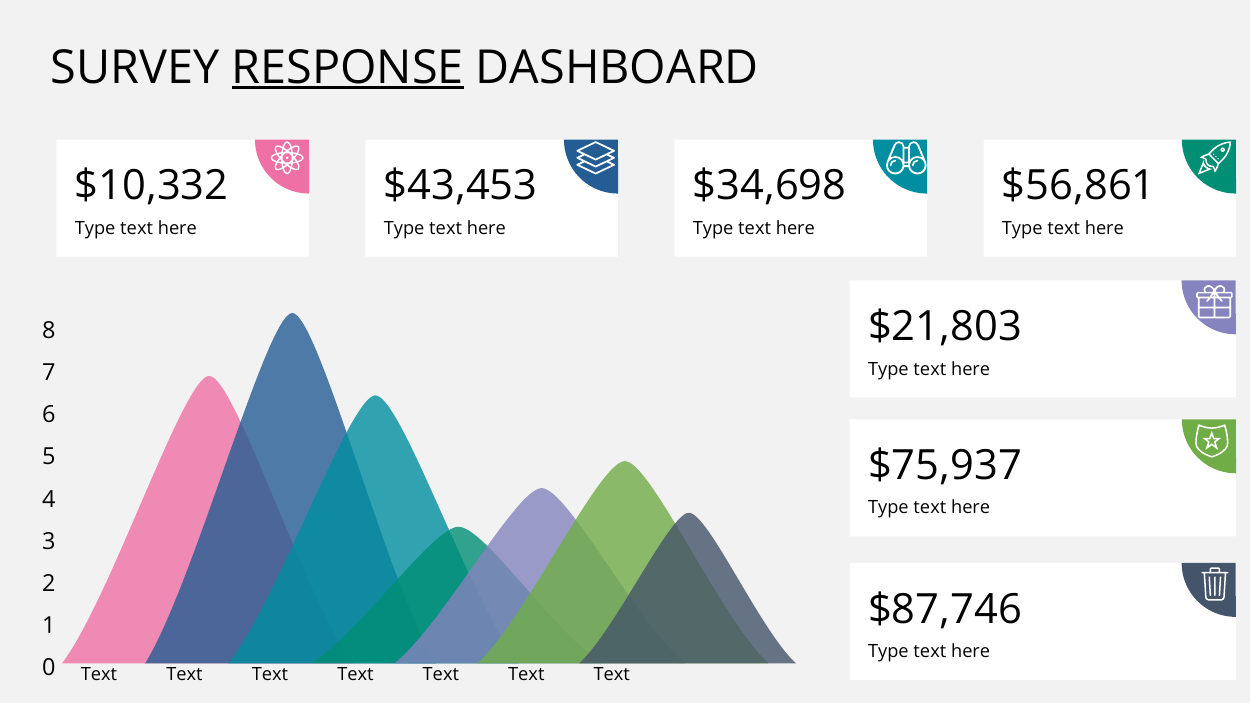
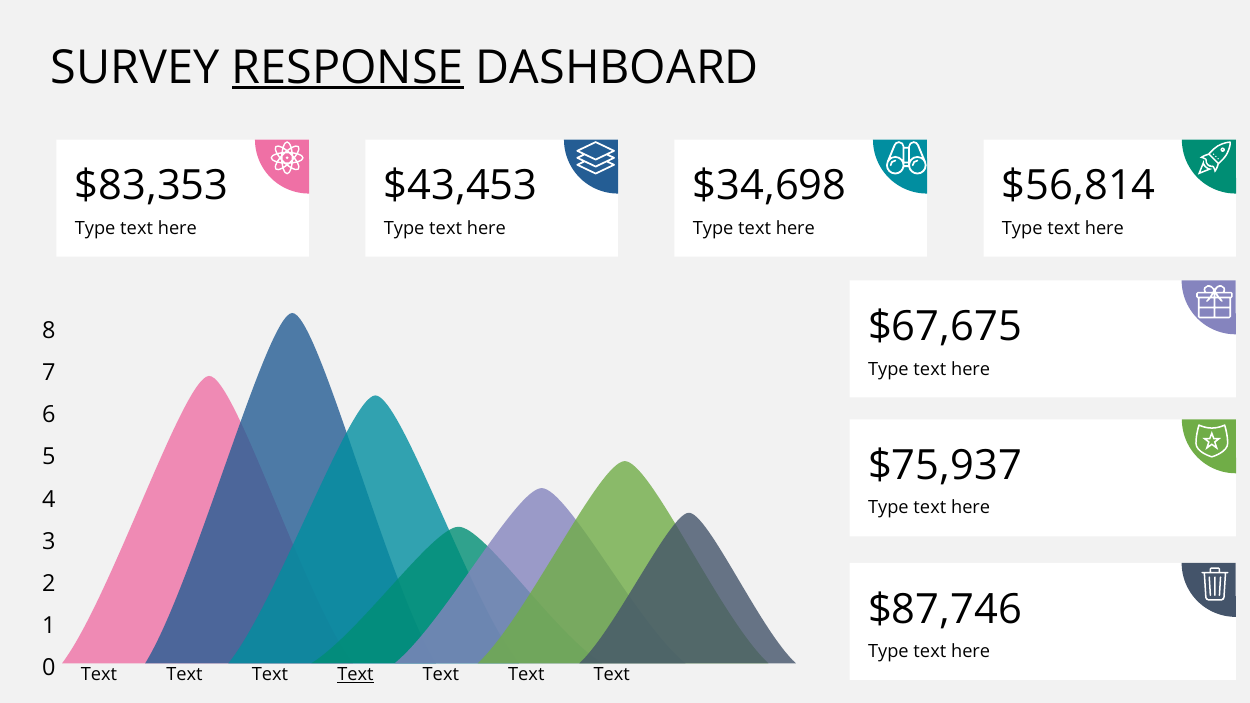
$10,332: $10,332 -> $83,353 (152, 186)
$56,861: $56,861 -> $56,814 (1079, 186)
$21,803: $21,803 -> $67,675 (945, 327)
Text underline: none -> present (355, 675)
